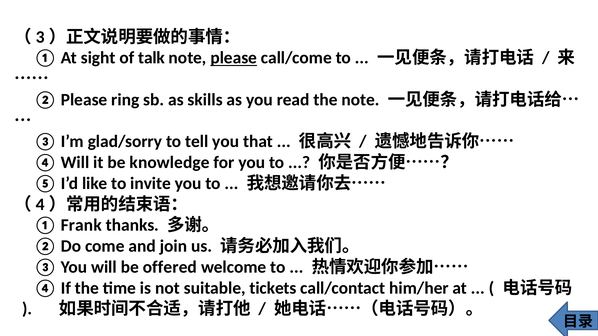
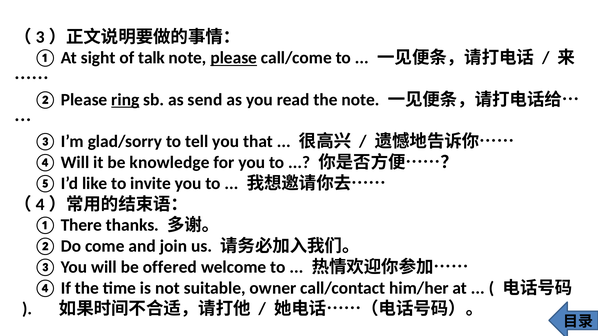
ring underline: none -> present (125, 100)
skills: skills -> send (205, 100)
Frank: Frank -> There (81, 225)
tickets: tickets -> owner (273, 288)
